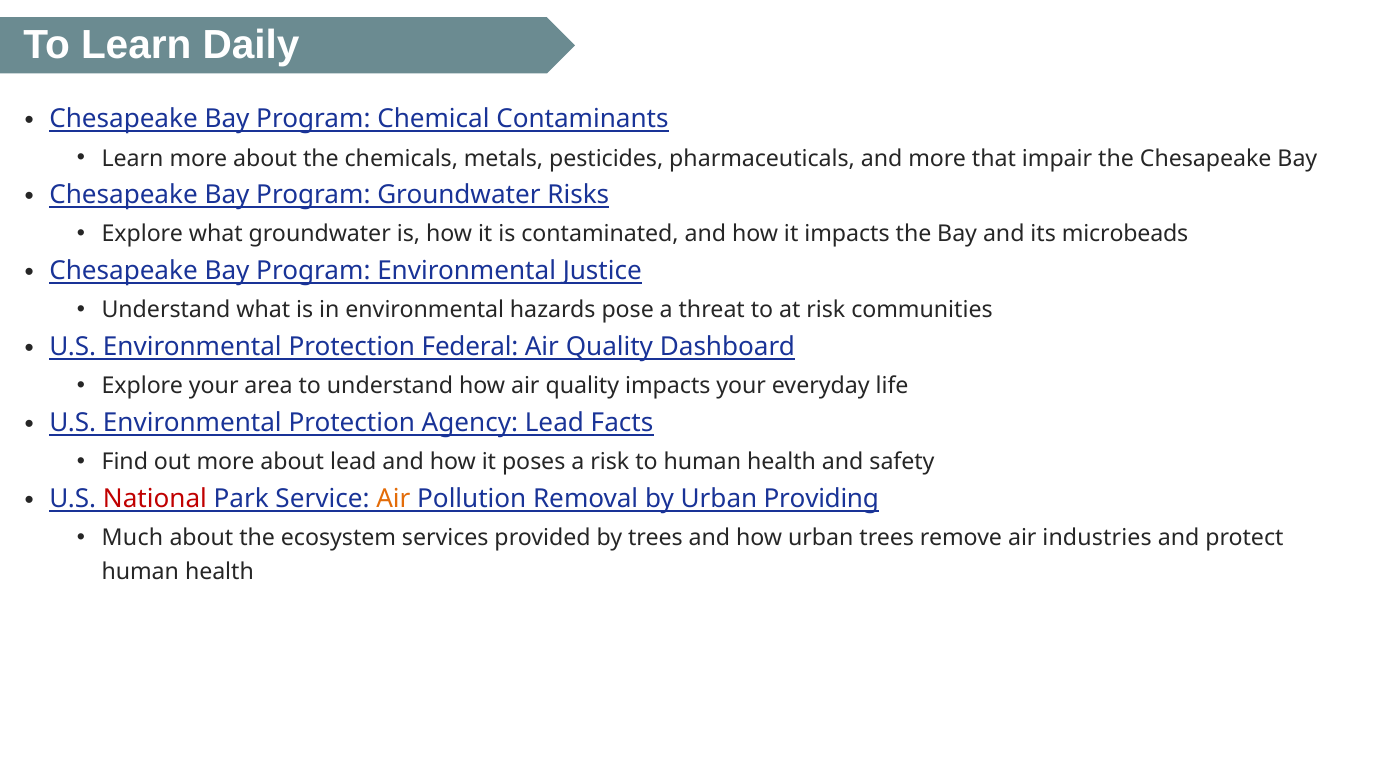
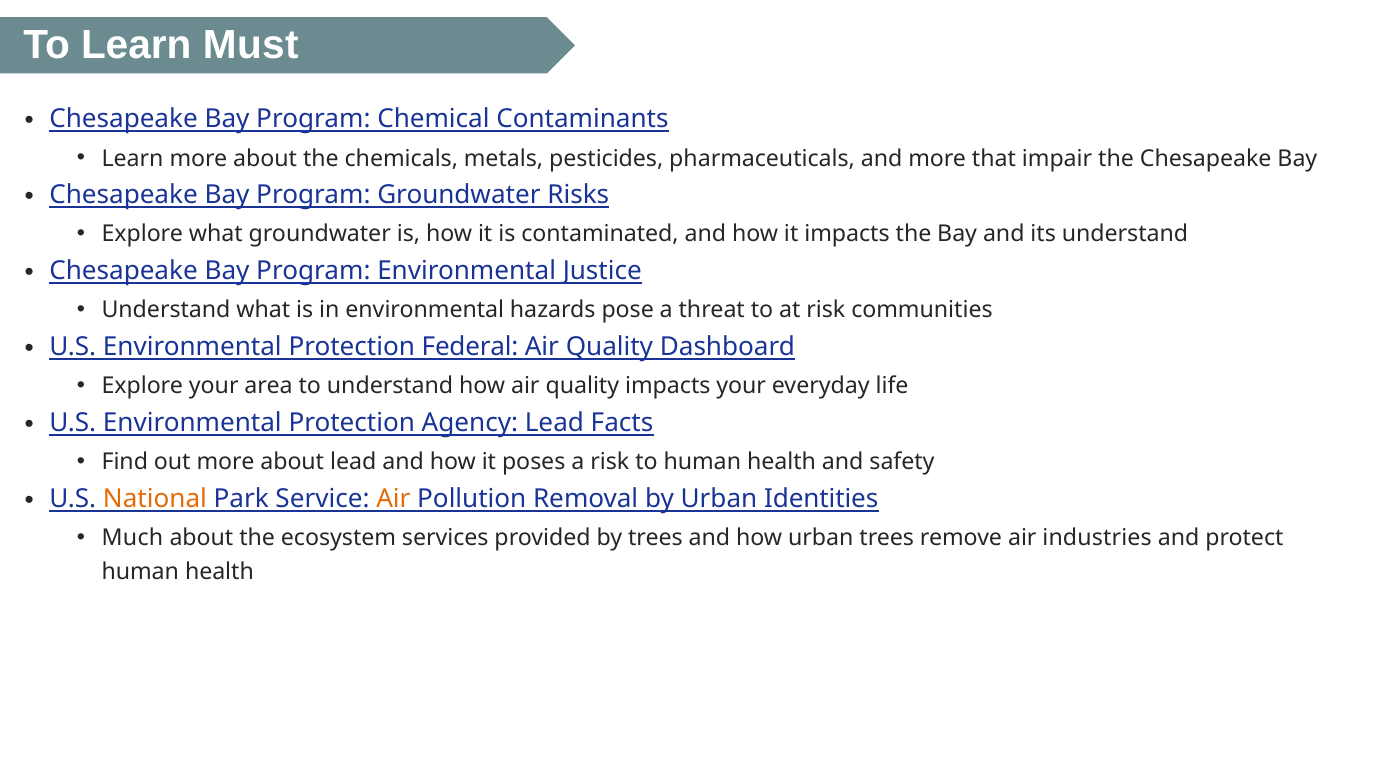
Daily: Daily -> Must (251, 45)
its microbeads: microbeads -> understand (1125, 234)
National colour: red -> orange (155, 499)
Providing: Providing -> Identities (821, 499)
